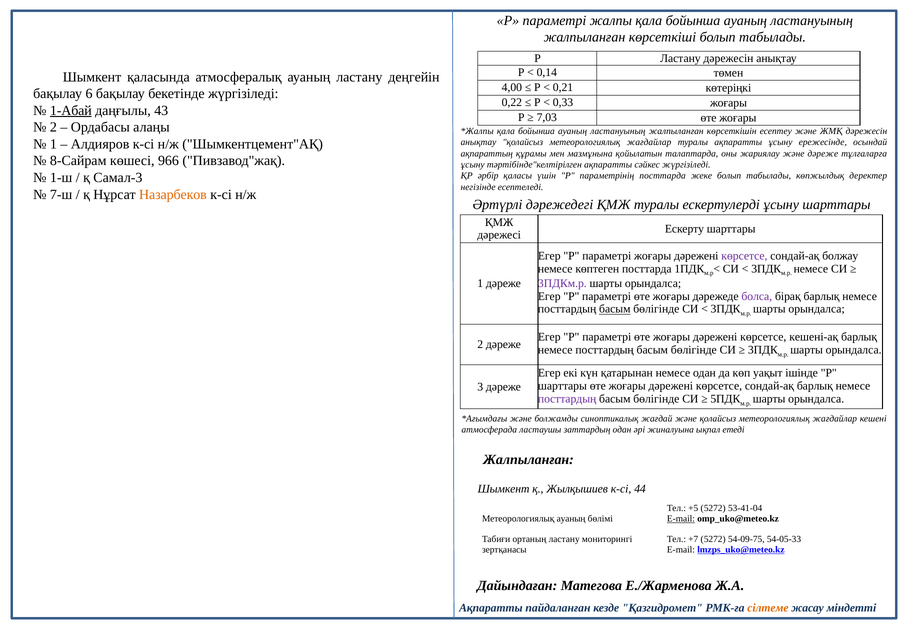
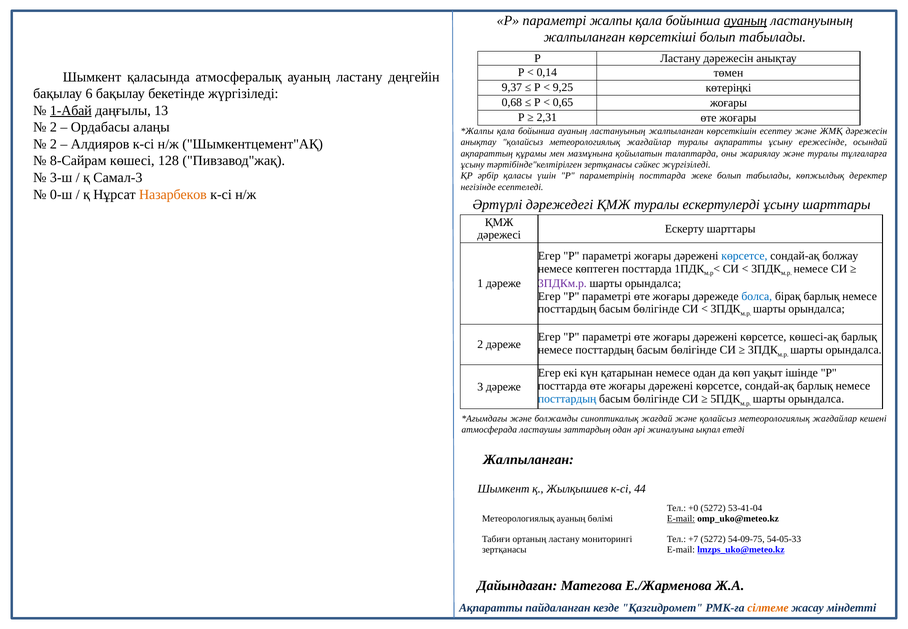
ауаның underline: none -> present (745, 21)
4,00: 4,00 -> 9,37 (512, 87)
0,21: 0,21 -> 9,25 (563, 87)
0,22: 0,22 -> 0,68 (512, 102)
0,33: 0,33 -> 0,65 (563, 102)
43: 43 -> 13 (161, 110)
7,03: 7,03 -> 2,31 (547, 117)
1: 1 -> 2 (53, 144)
және дәреже: дәреже -> туралы (823, 153)
966: 966 -> 128 (168, 161)
тәртібінде"келтірілген ақпаратты: ақпаратты -> зертқанасы (608, 165)
1-ш: 1-ш -> 3-ш (61, 178)
7-ш: 7-ш -> 0-ш (61, 194)
көрсетсе colour: purple -> blue (744, 256)
болса colour: purple -> blue (757, 296)
басым underline: present -> none (615, 309)
кешені-ақ: кешені-ақ -> көшесі-ақ (814, 337)
шарттары: шарттары -> посттарда (562, 386)
посттардың colour: purple -> blue (567, 398)
+5: +5 -> +0 (693, 508)
